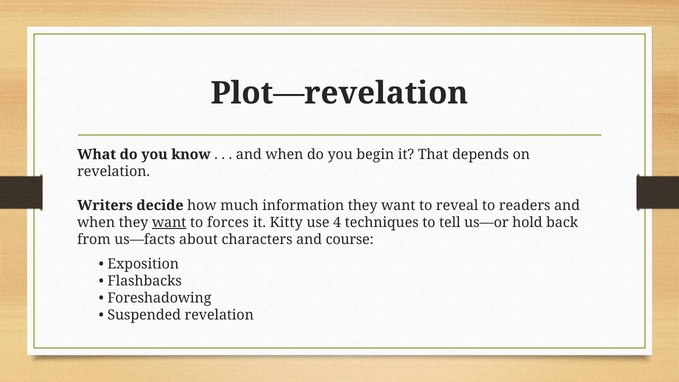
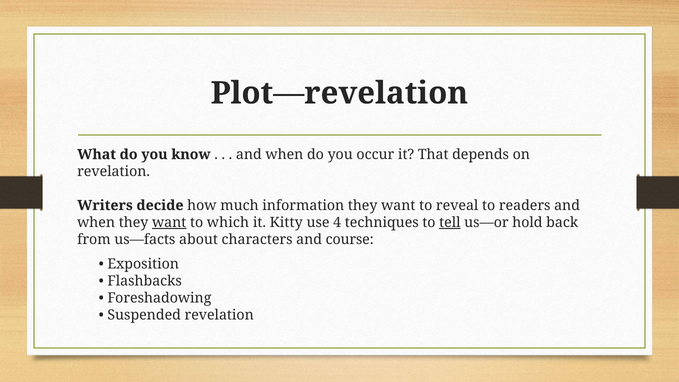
begin: begin -> occur (375, 154)
forces: forces -> which (228, 222)
tell underline: none -> present (450, 222)
